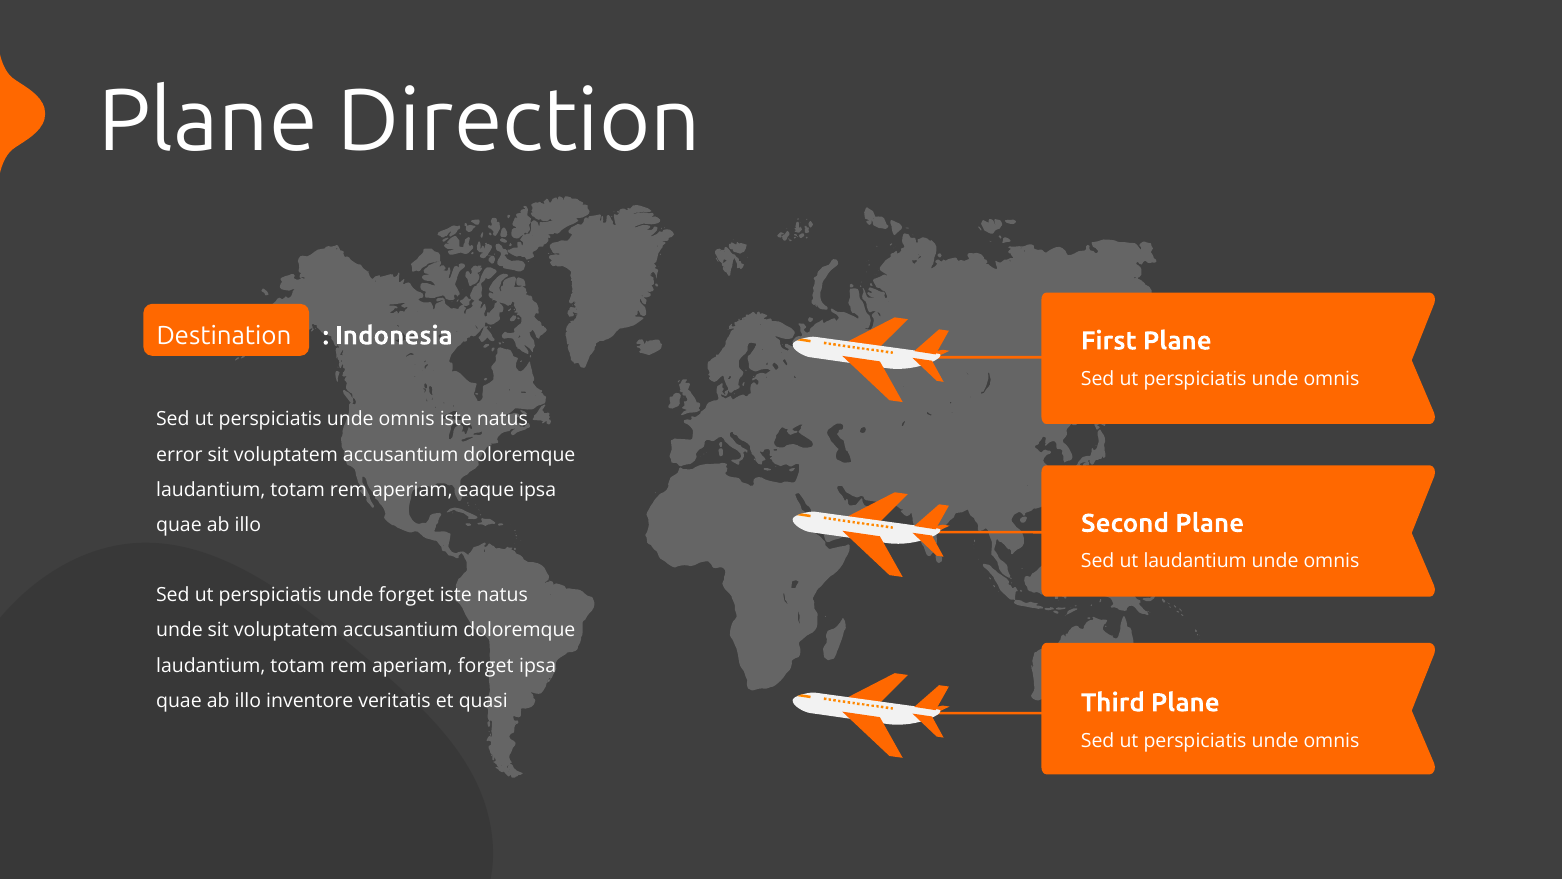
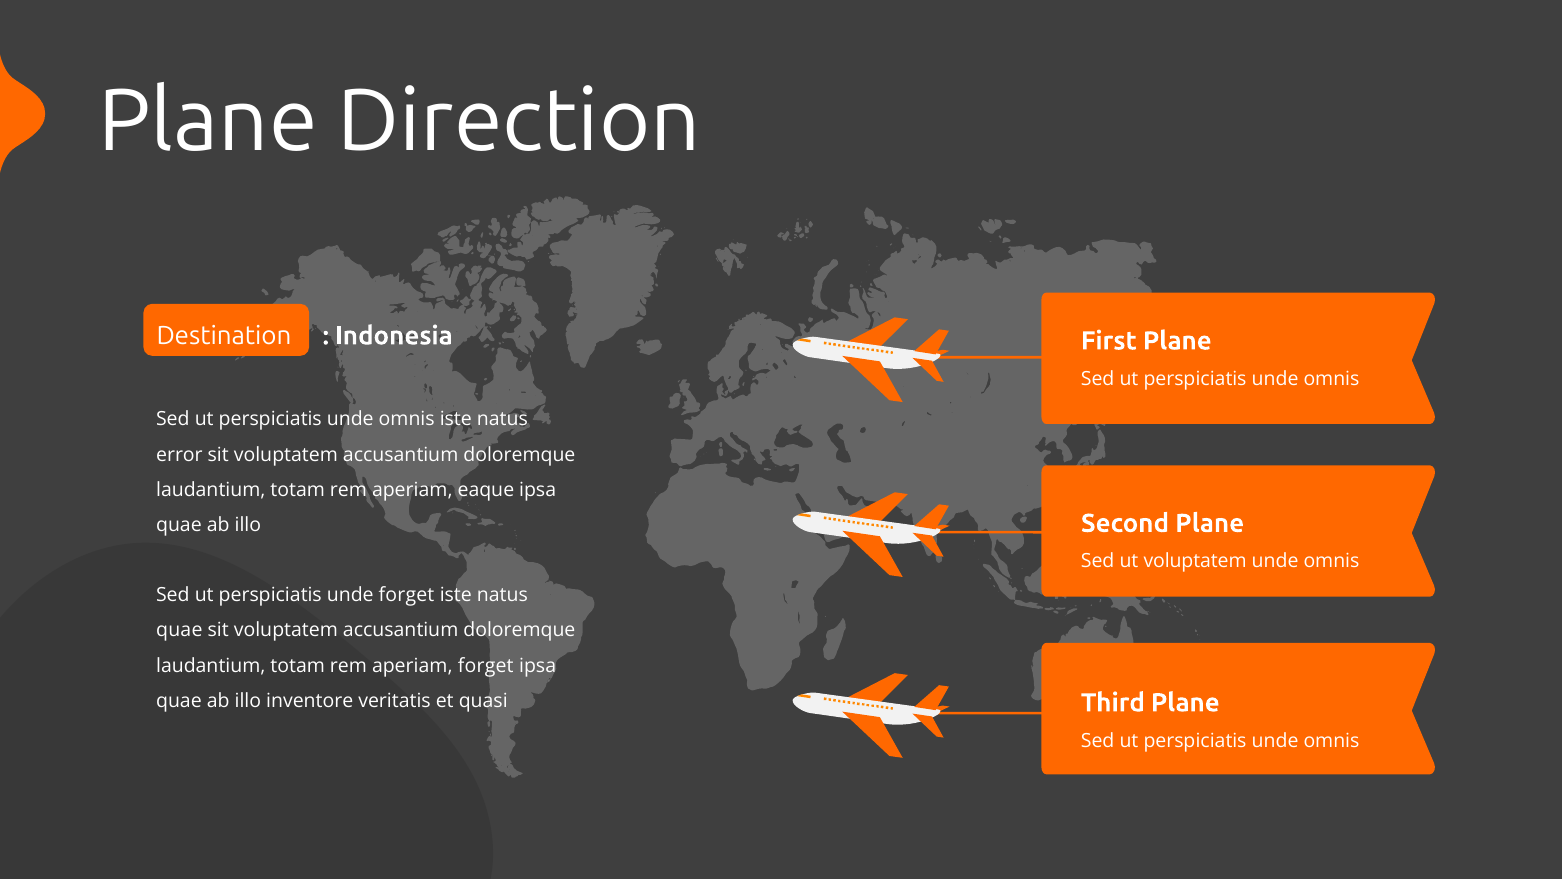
ut laudantium: laudantium -> voluptatem (1195, 561)
unde: unde -> quae (179, 630)
